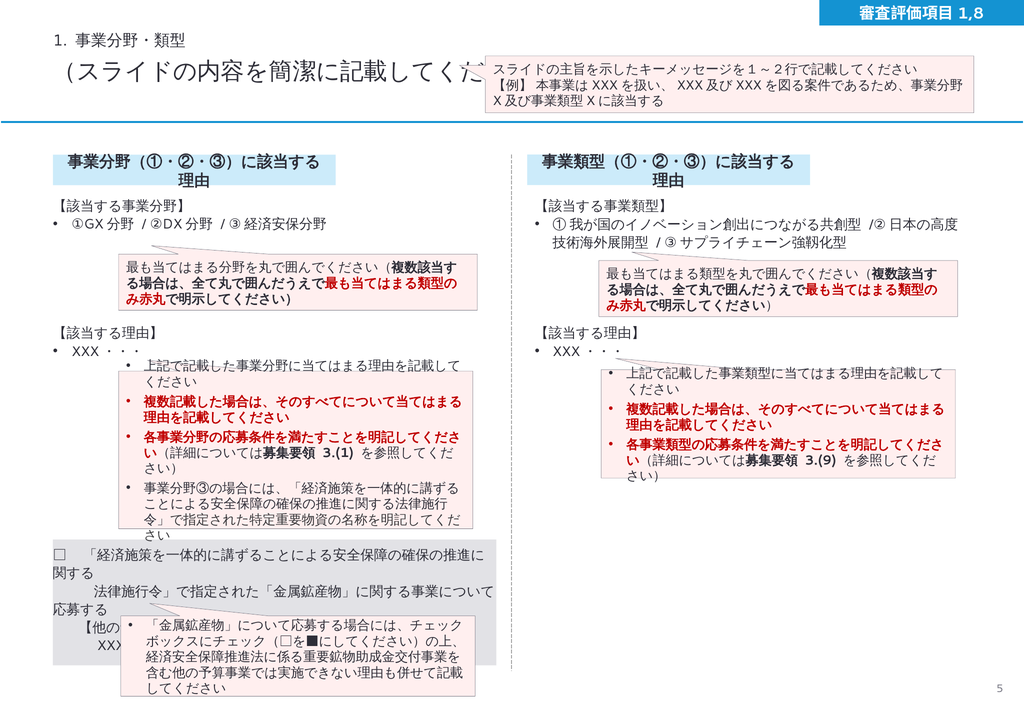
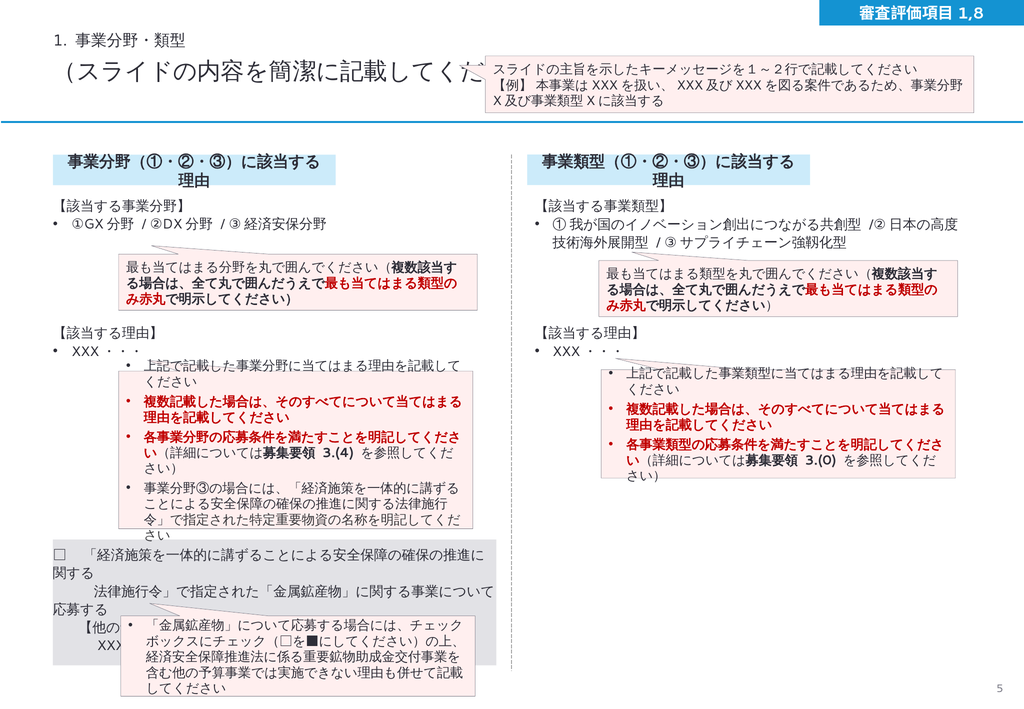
3.(1: 3.(1 -> 3.(4 (338, 453)
3.(9: 3.(9 -> 3.(0 (821, 460)
